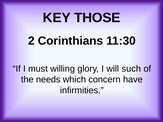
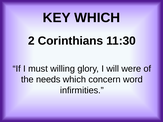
KEY THOSE: THOSE -> WHICH (97, 18)
such: such -> were (131, 69)
have: have -> word (133, 80)
